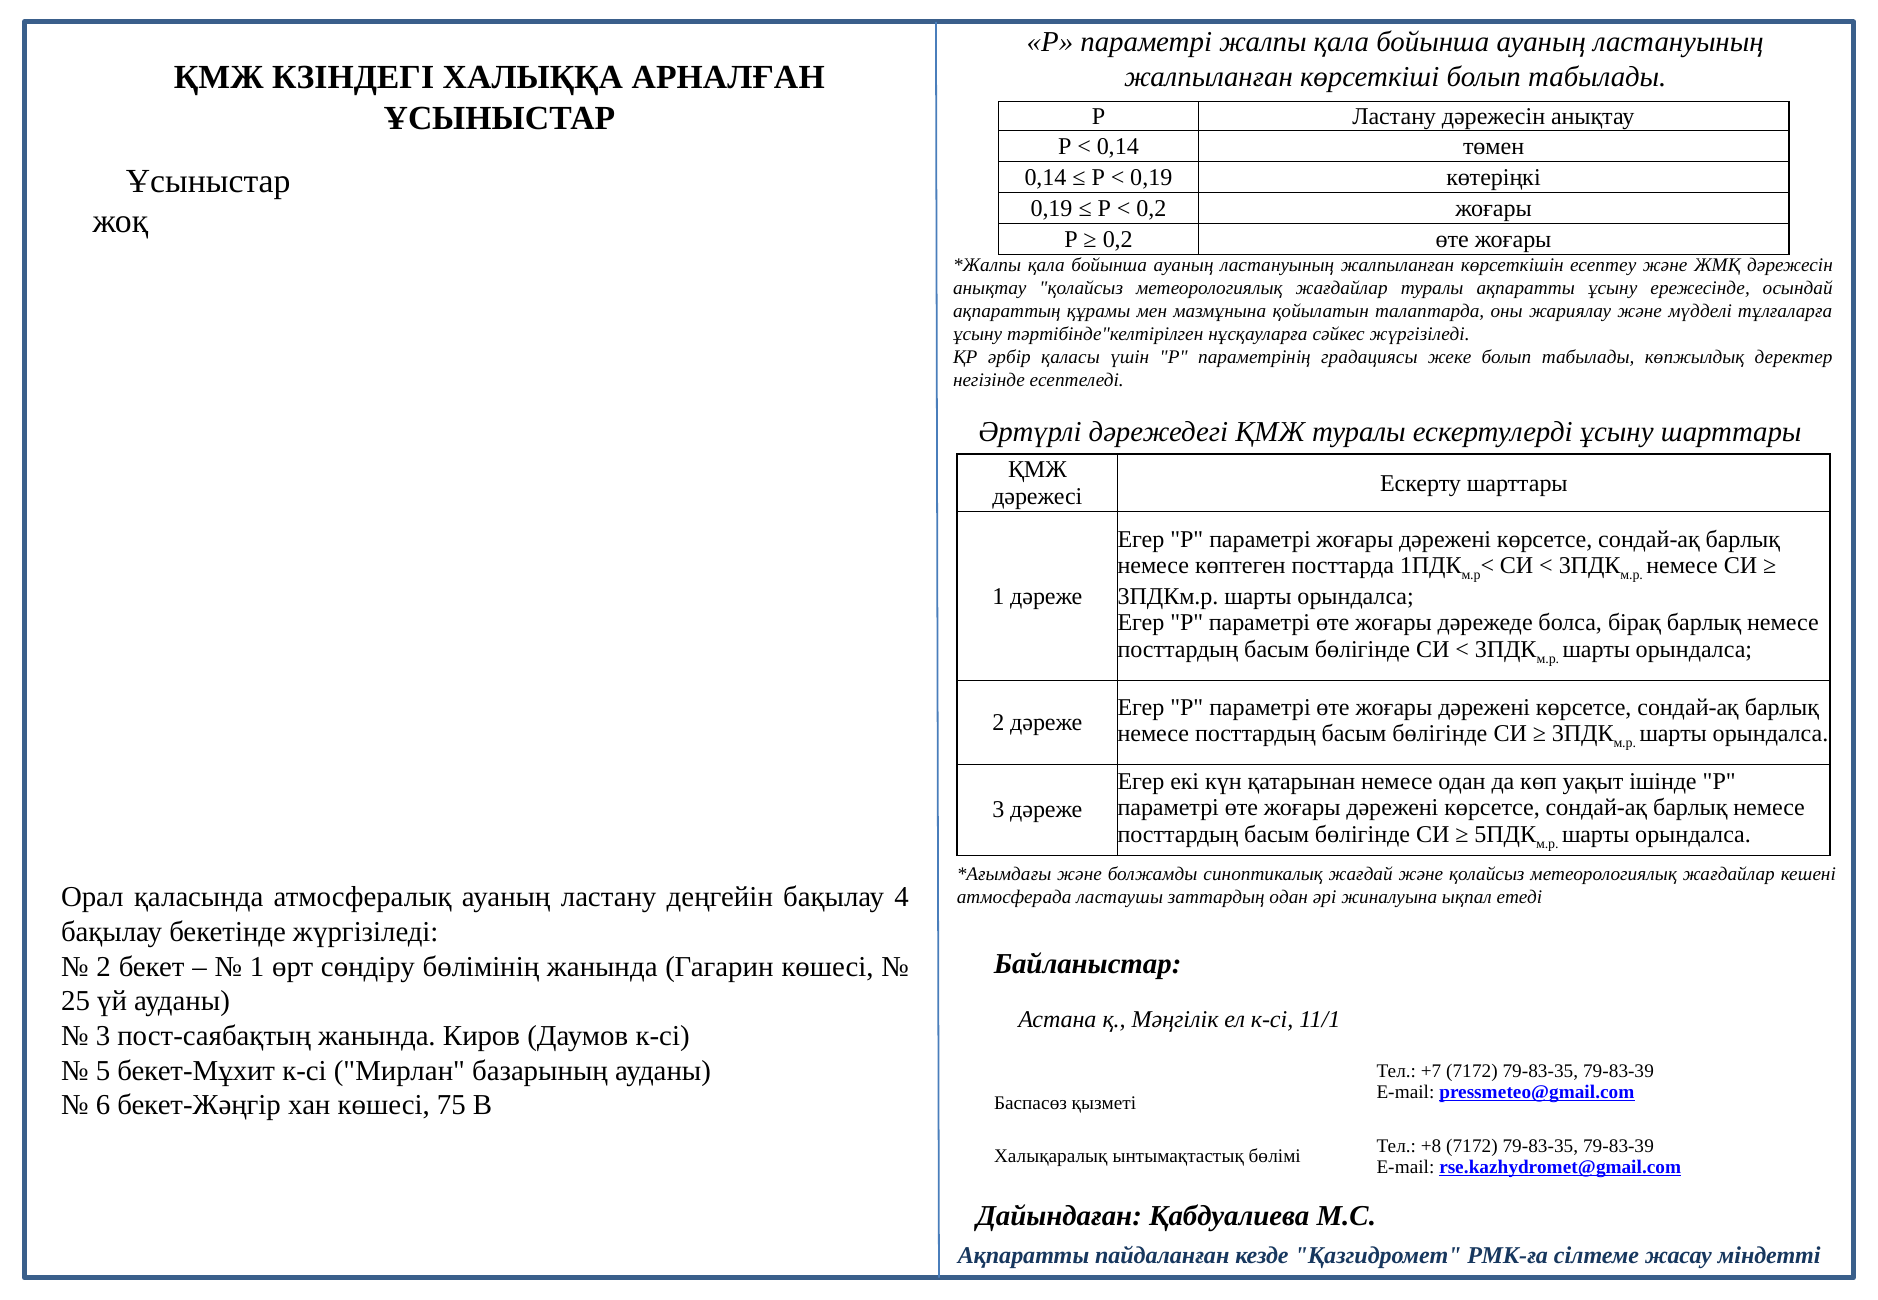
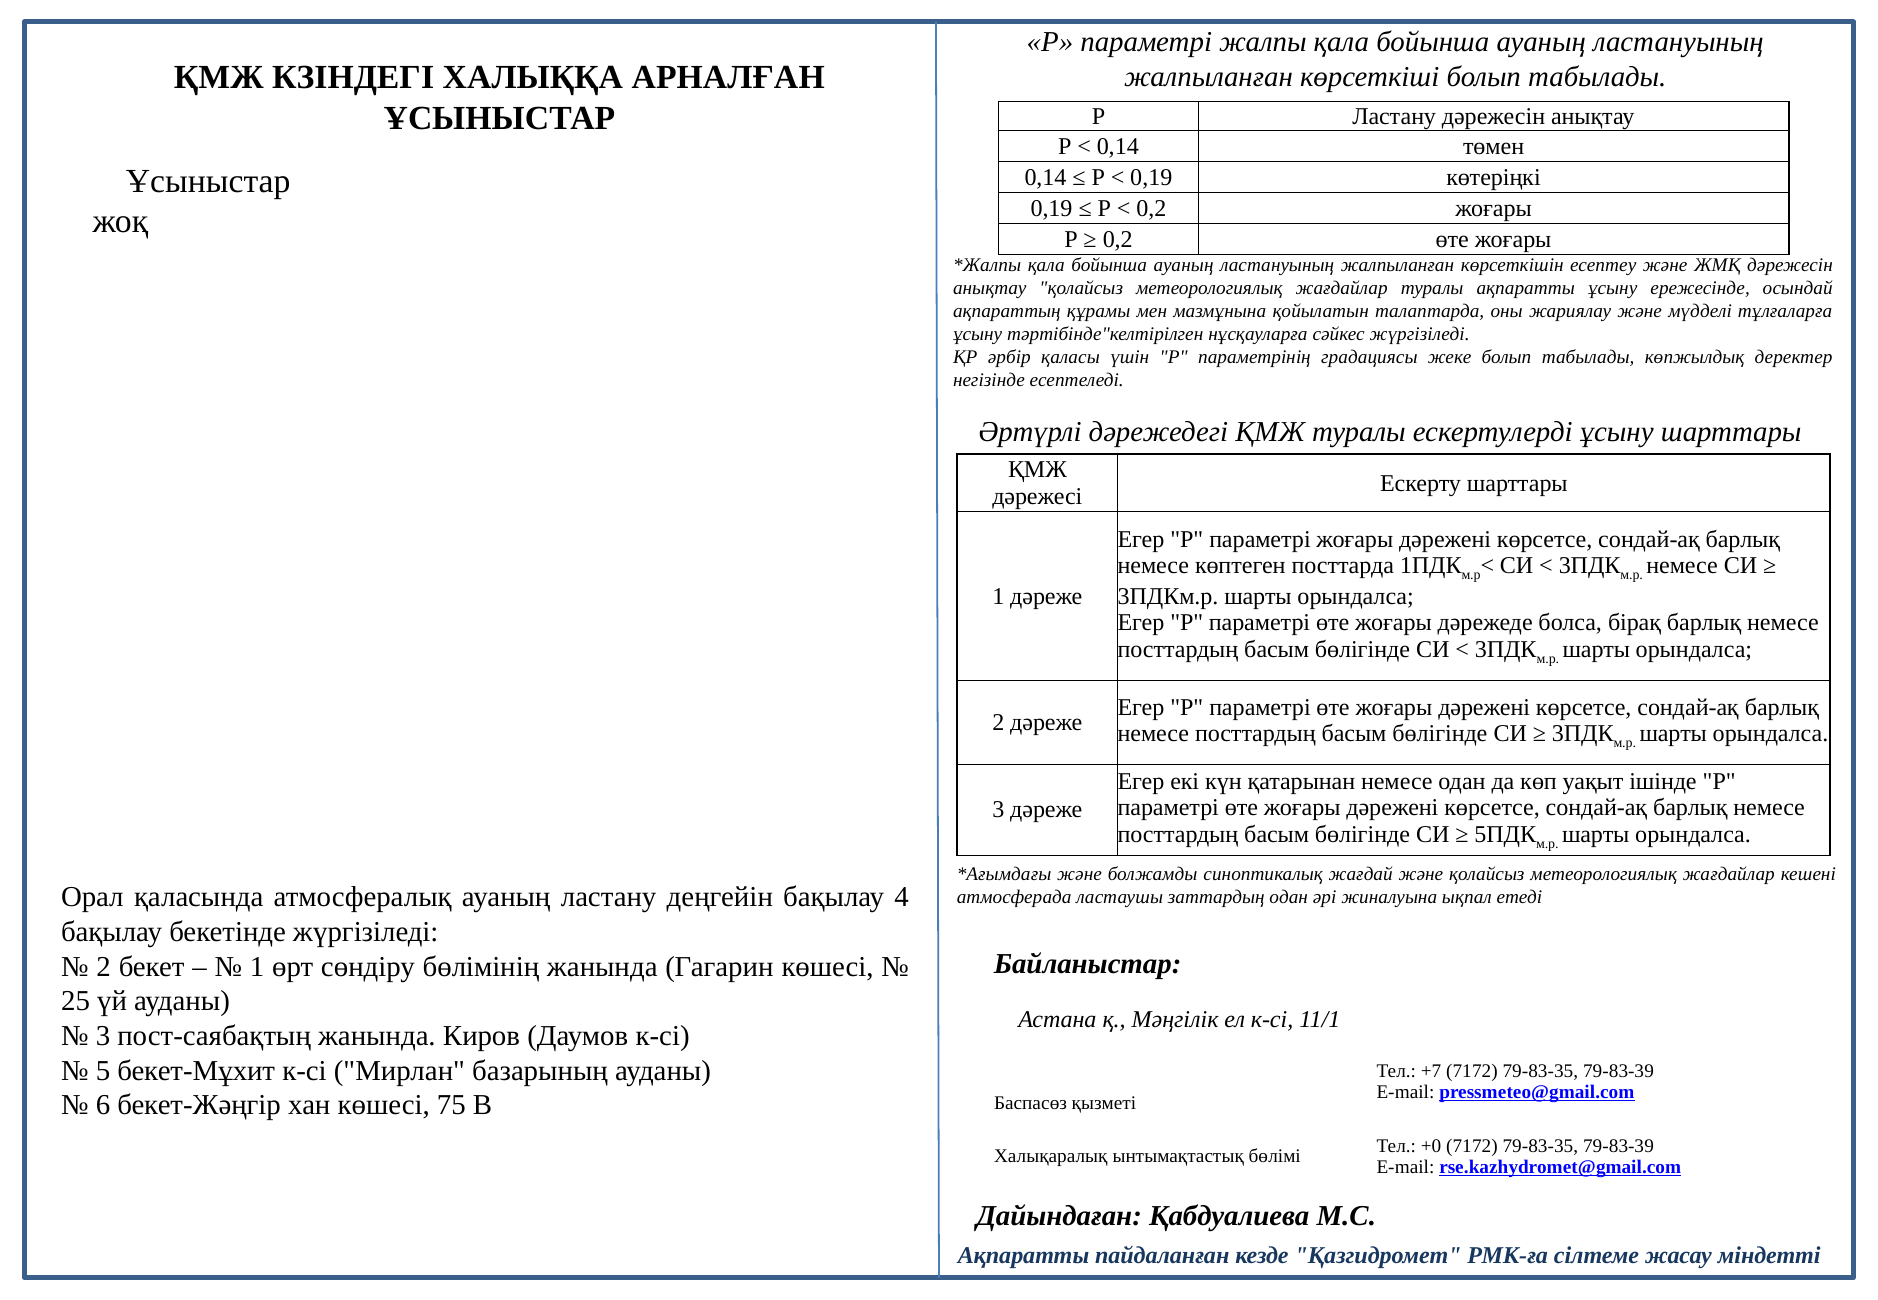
+8: +8 -> +0 (1431, 1146)
